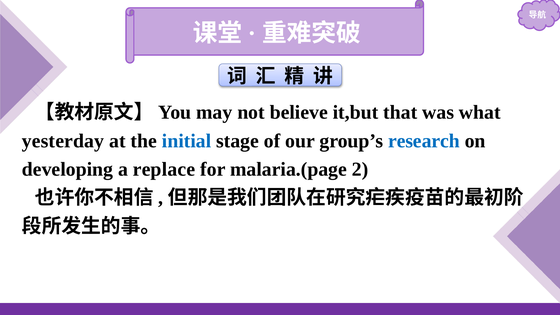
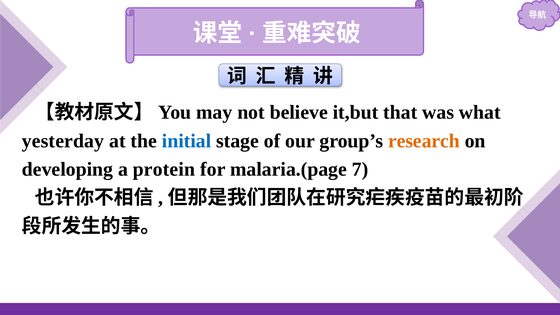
research colour: blue -> orange (424, 141)
replace: replace -> protein (164, 169)
2: 2 -> 7 (360, 169)
